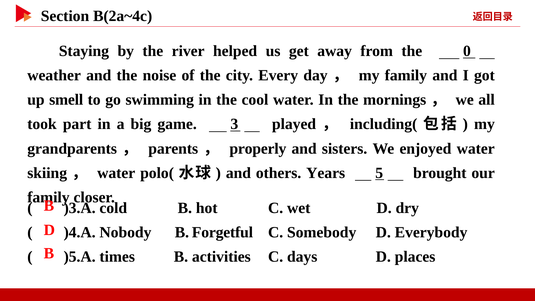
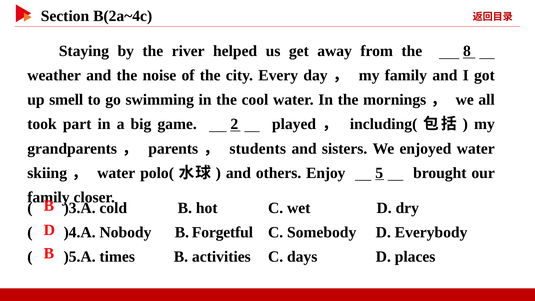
0: 0 -> 8 (467, 51)
3: 3 -> 2 (234, 124)
properly: properly -> students (258, 148)
Years: Years -> Enjoy (326, 173)
